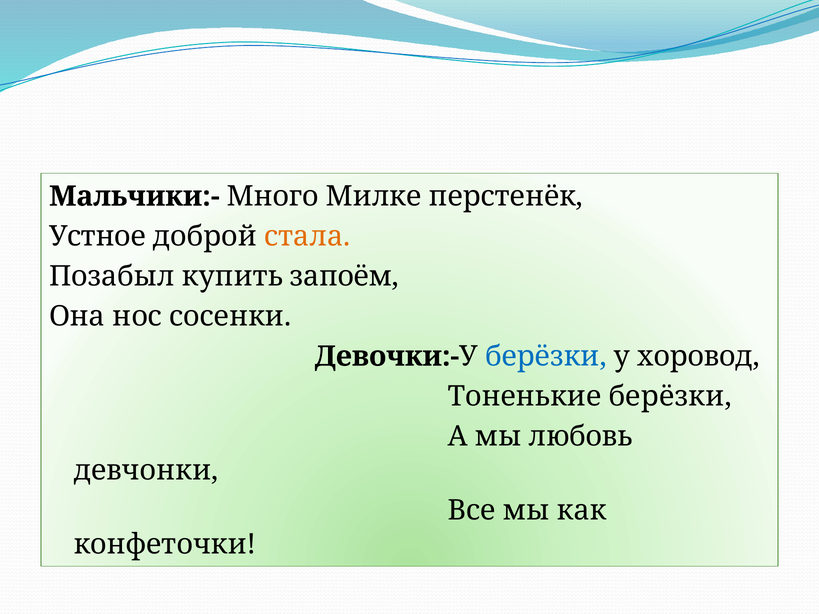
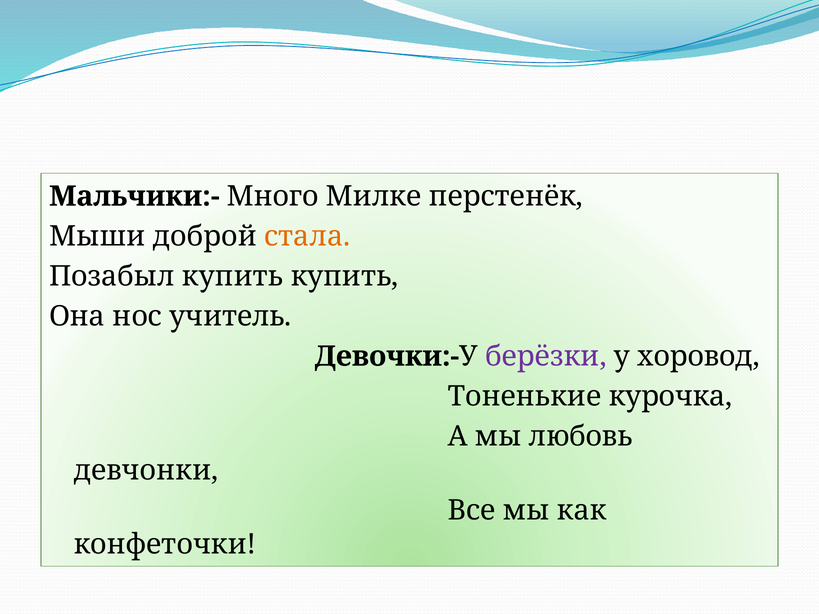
Устное: Устное -> Мыши (97, 236)
купить запоём: запоём -> купить (344, 276)
сосенки: сосенки -> учитель (230, 316)
берёзки colour: blue -> purple (546, 356)
Тоненькие берёзки: берёзки -> курочка (670, 397)
